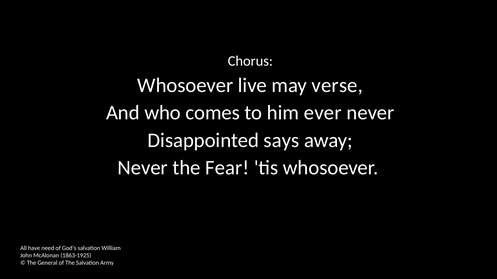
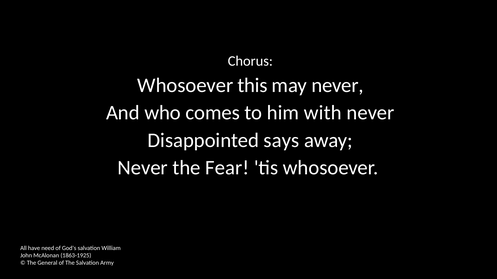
live: live -> this (253, 85)
may verse: verse -> never (337, 85)
ever: ever -> with (323, 113)
